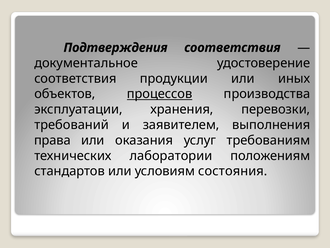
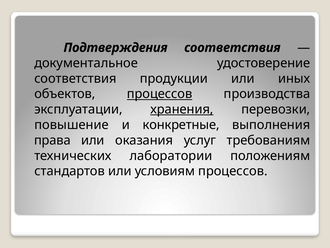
хранения underline: none -> present (182, 109)
требований: требований -> повышение (72, 125)
заявителем: заявителем -> конкретные (181, 125)
условиям состояния: состояния -> процессов (233, 171)
